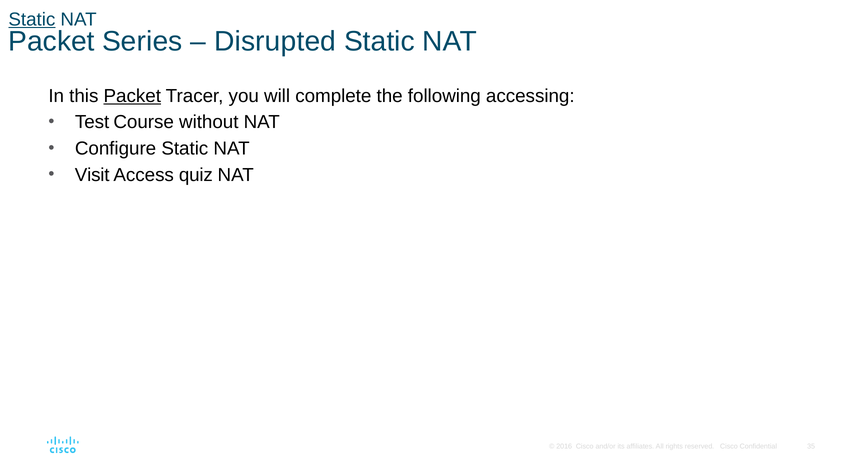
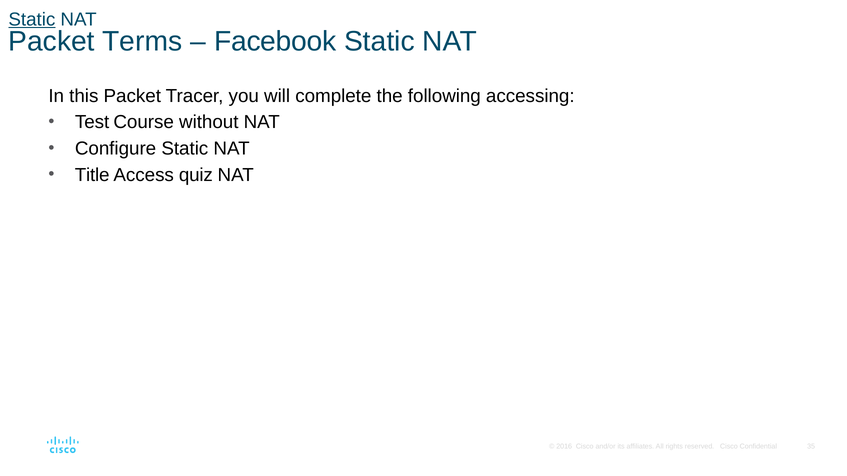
Series: Series -> Terms (142, 42)
Disrupted: Disrupted -> Facebook (275, 42)
Packet underline: present -> none (132, 96)
Visit: Visit -> Title (92, 175)
